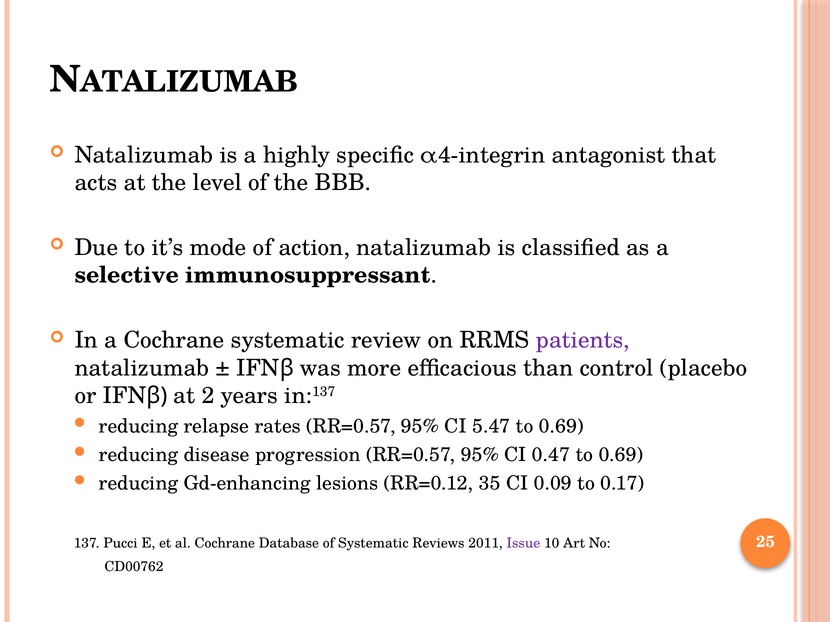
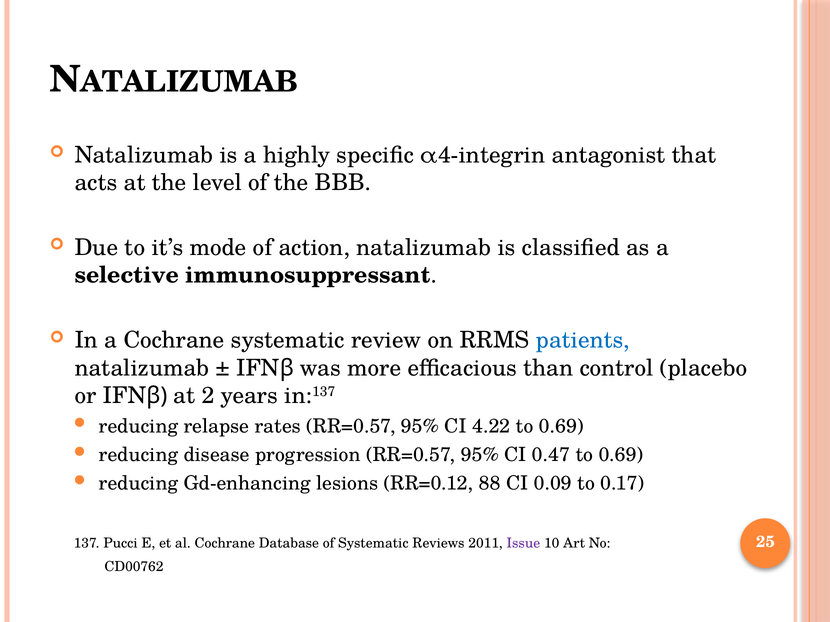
patients colour: purple -> blue (583, 341)
5.47: 5.47 -> 4.22 (491, 426)
35: 35 -> 88 (490, 484)
